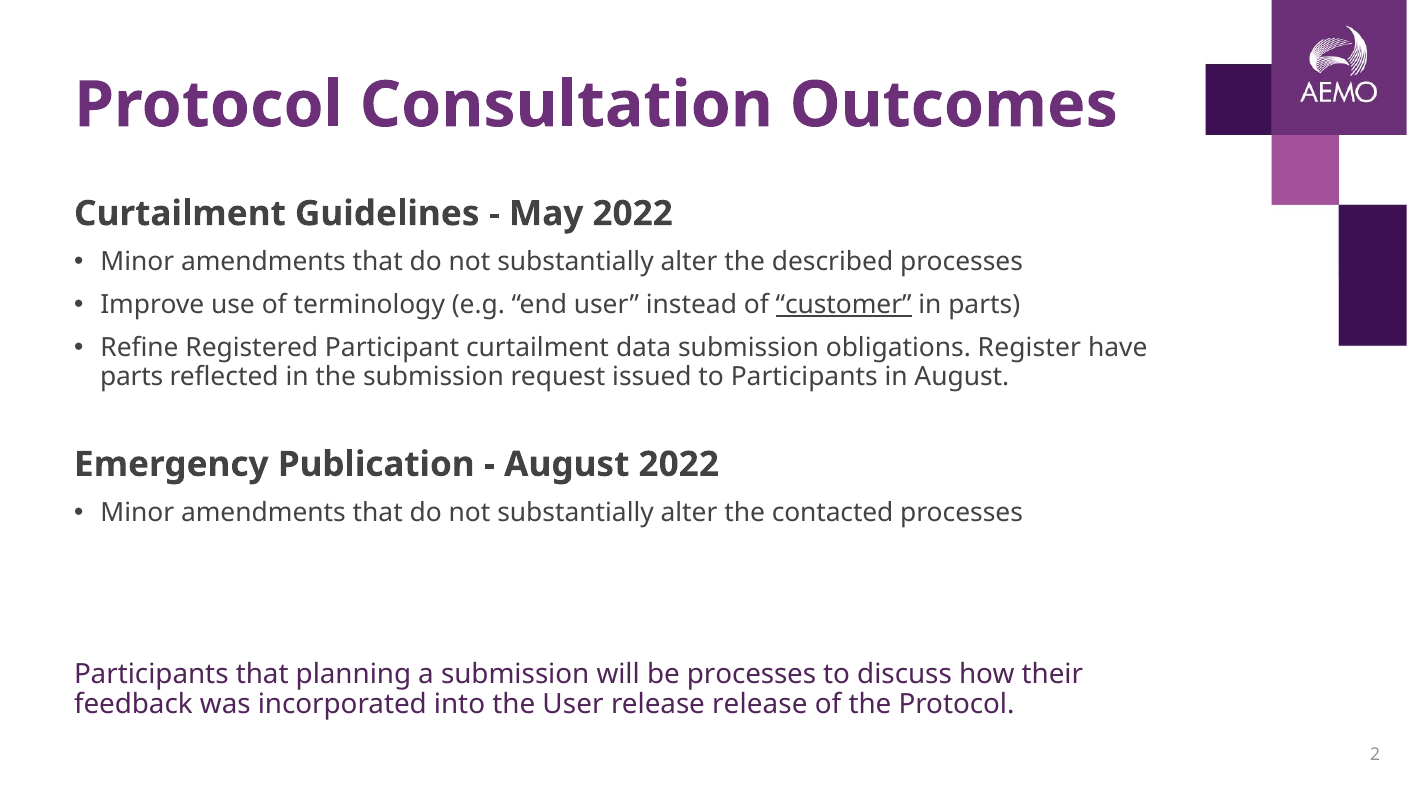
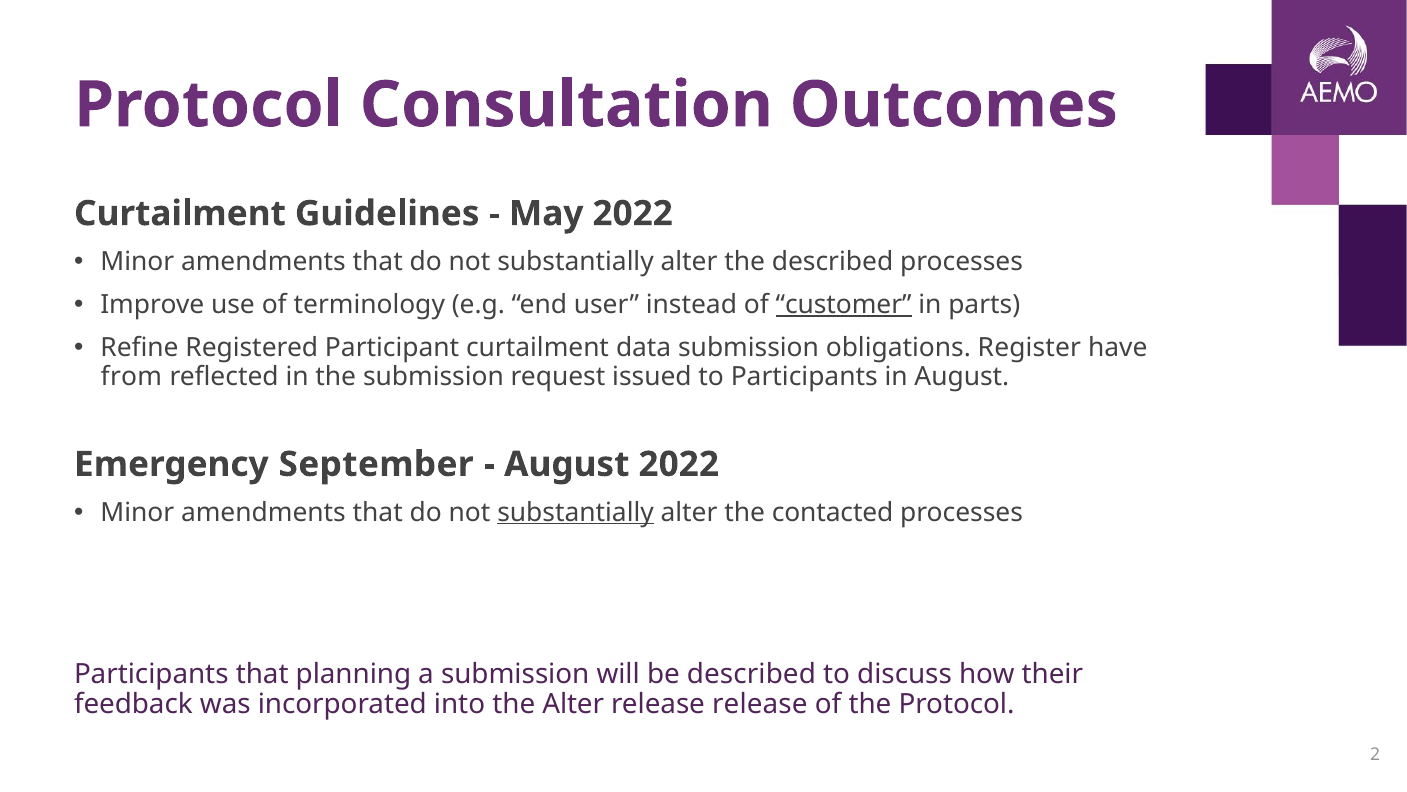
parts: parts -> from (131, 376)
Publication: Publication -> September (376, 464)
substantially underline: none -> present (576, 512)
be processes: processes -> described (751, 674)
the User: User -> Alter (573, 704)
